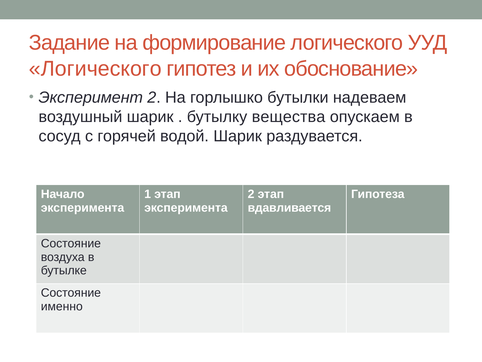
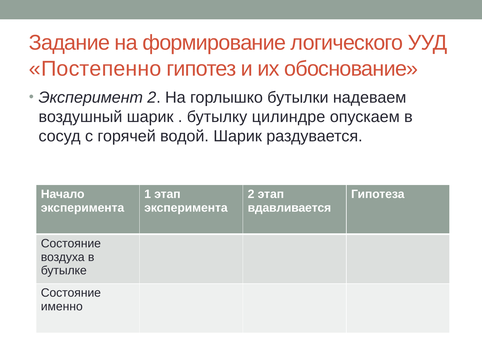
Логического: Логического -> Постепенно (95, 69)
вещества: вещества -> цилиндре (289, 117)
